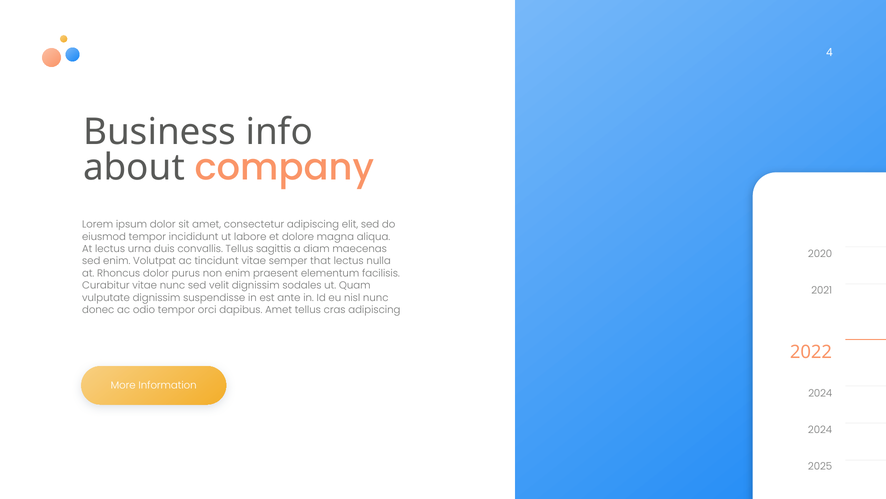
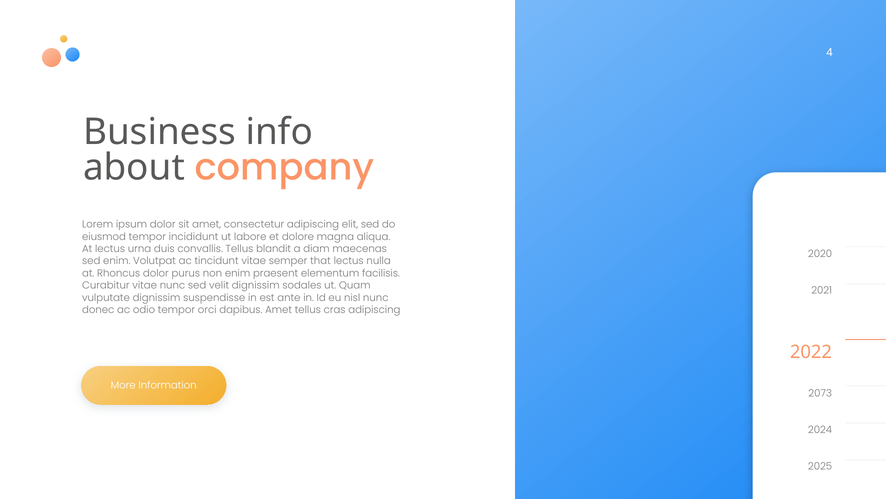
sagittis: sagittis -> blandit (274, 249)
2024: 2024 -> 2073 (820, 393)
